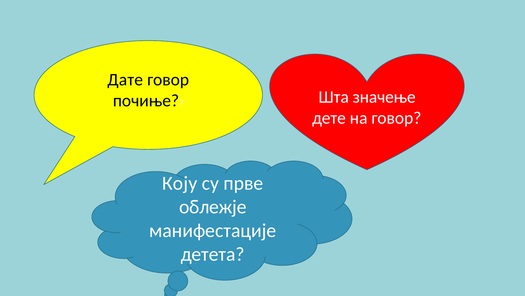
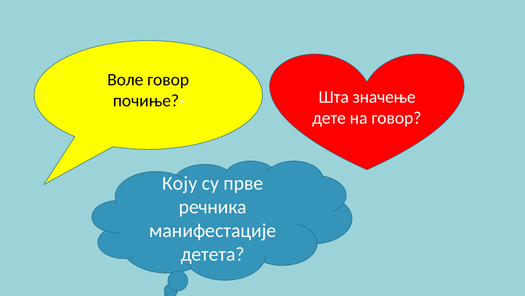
Дате: Дате -> Воле (125, 80)
облежје: облежје -> речника (213, 206)
